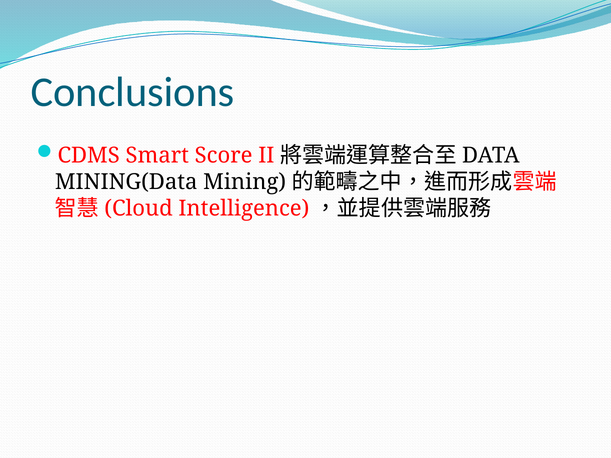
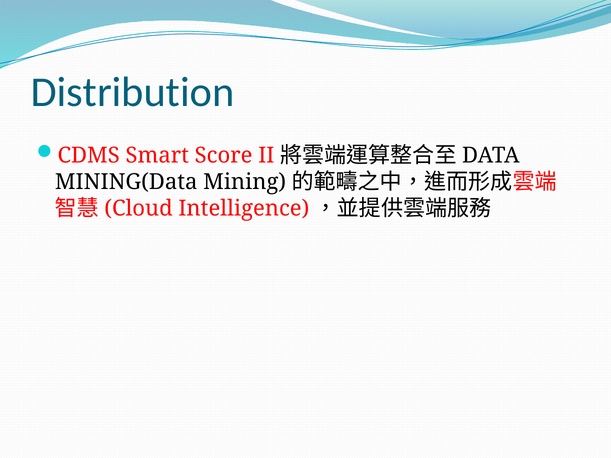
Conclusions: Conclusions -> Distribution (132, 92)
